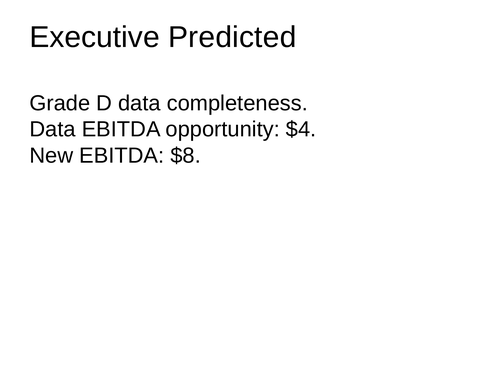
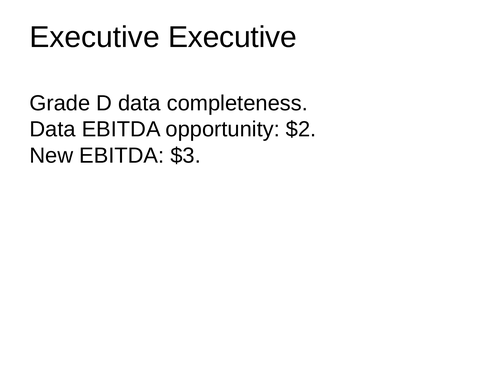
Executive Predicted: Predicted -> Executive (232, 37)
$4: $4 -> $2 (301, 129)
$8: $8 -> $3 (186, 156)
